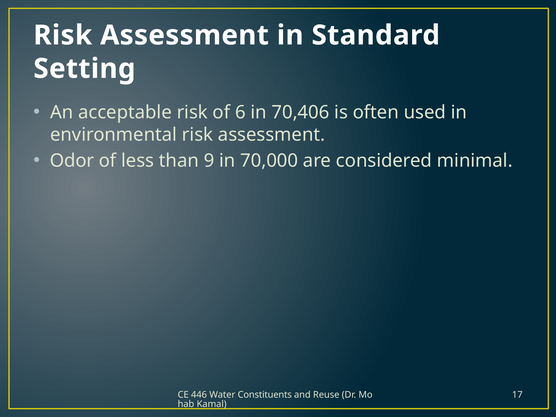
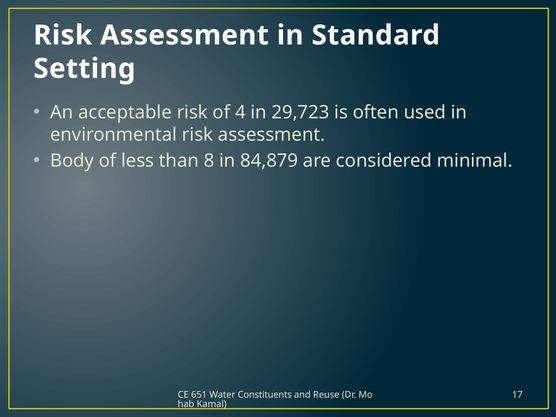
6: 6 -> 4 (240, 113)
70,406: 70,406 -> 29,723 (300, 113)
Odor: Odor -> Body (72, 161)
9: 9 -> 8 (209, 161)
70,000: 70,000 -> 84,879 (269, 161)
446: 446 -> 651 (199, 395)
